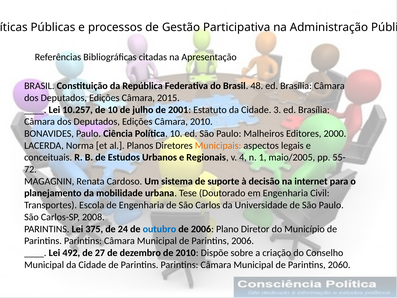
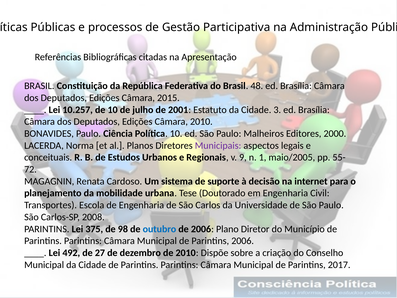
Municipais colour: orange -> purple (218, 145)
4: 4 -> 9 (243, 157)
24: 24 -> 98 (123, 229)
2060: 2060 -> 2017 (339, 265)
